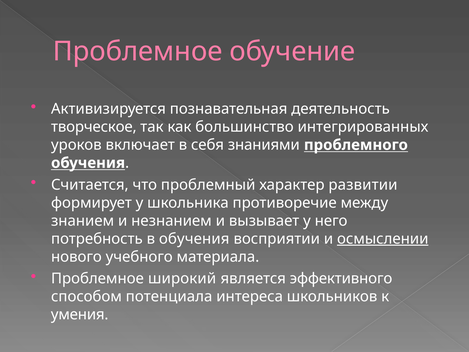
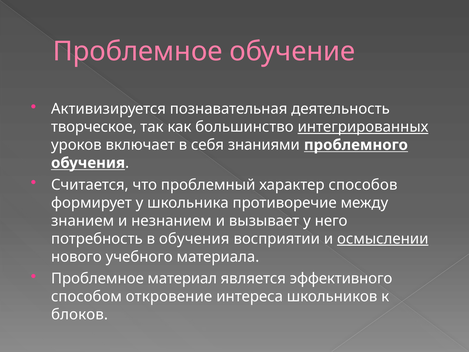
интегрированных underline: none -> present (363, 127)
развитии: развитии -> способов (363, 185)
широкий: широкий -> материал (182, 278)
потенциала: потенциала -> откровение (169, 296)
умения: умения -> блоков (80, 314)
